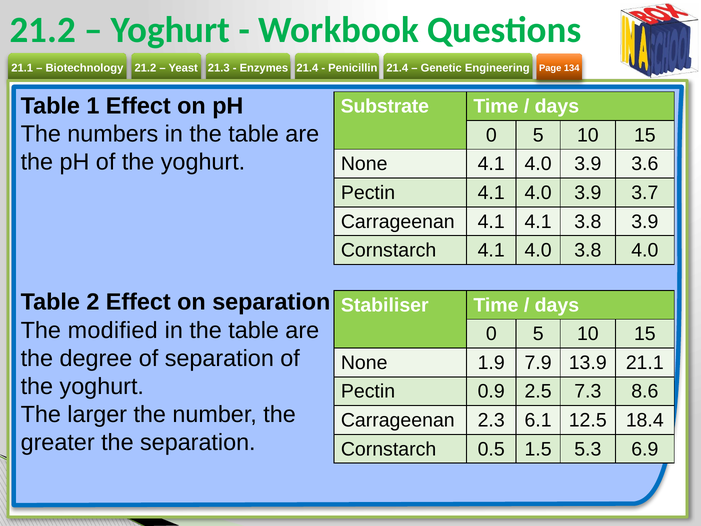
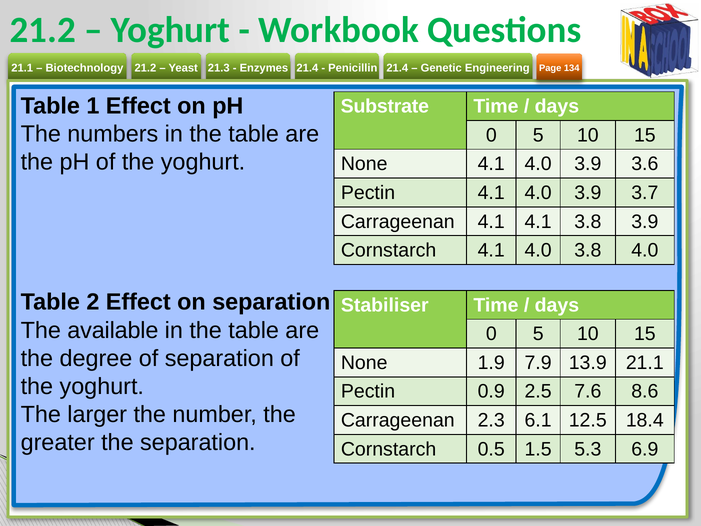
modified: modified -> available (113, 330)
7.3: 7.3 -> 7.6 (588, 391)
